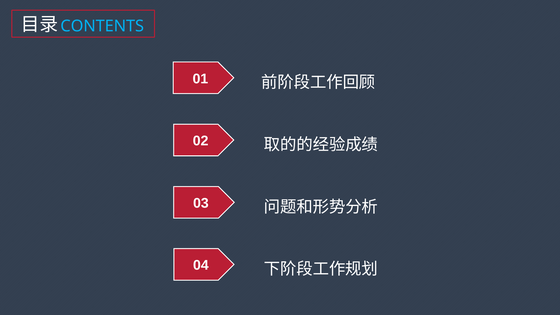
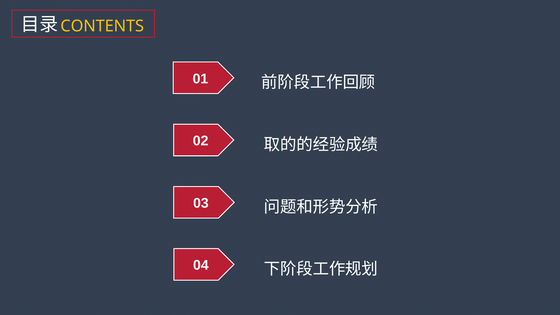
CONTENTS colour: light blue -> yellow (102, 26)
